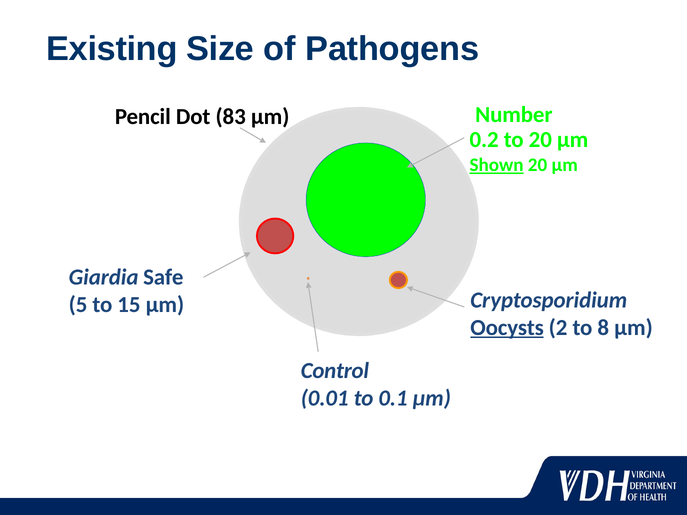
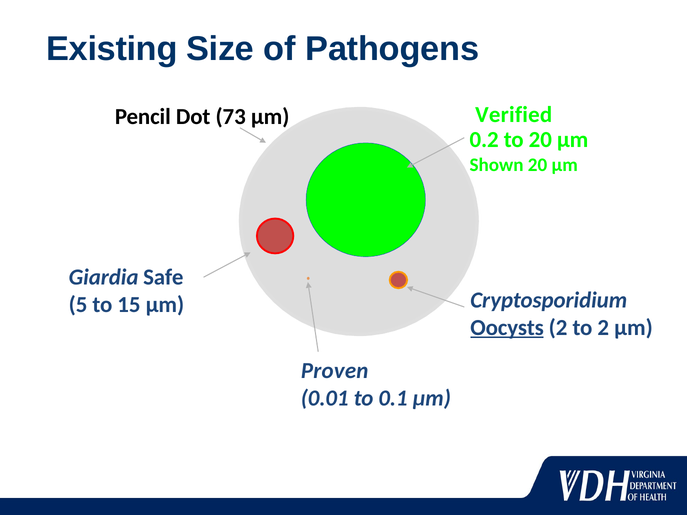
83: 83 -> 73 (231, 117)
Number: Number -> Verified (514, 115)
Shown underline: present -> none (497, 165)
to 8: 8 -> 2 (603, 328)
Control: Control -> Proven (335, 371)
